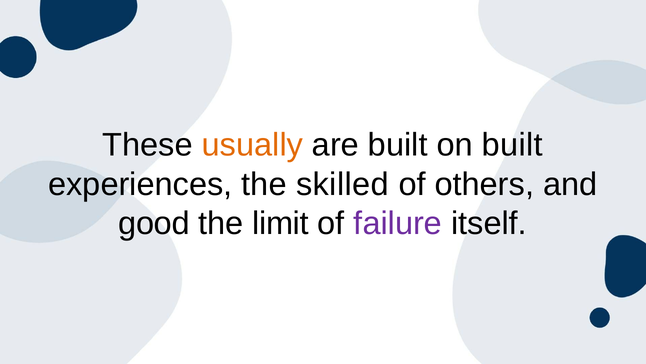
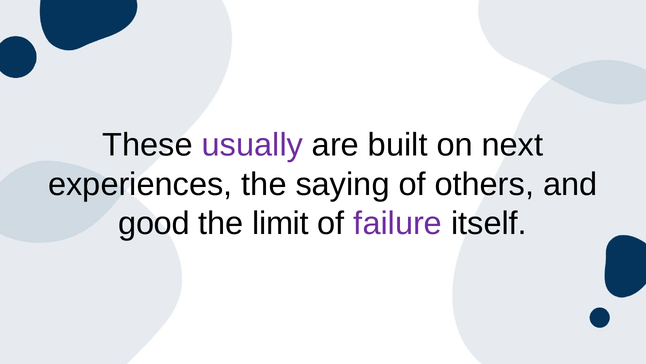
usually colour: orange -> purple (252, 145)
on built: built -> next (513, 145)
skilled: skilled -> saying (343, 184)
